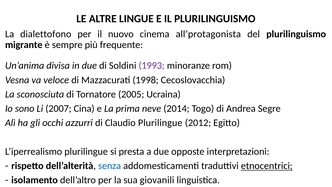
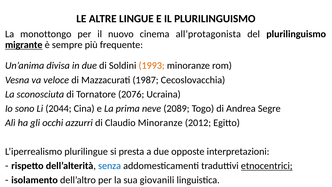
dialettofono: dialettofono -> monottongo (46, 34)
migrante underline: none -> present (24, 45)
1993 colour: purple -> orange (152, 66)
1998: 1998 -> 1987 (146, 80)
2005: 2005 -> 2076 (131, 94)
2007: 2007 -> 2044 (58, 108)
2014: 2014 -> 2089 (176, 108)
Claudio Plurilingue: Plurilingue -> Minoranze (160, 123)
